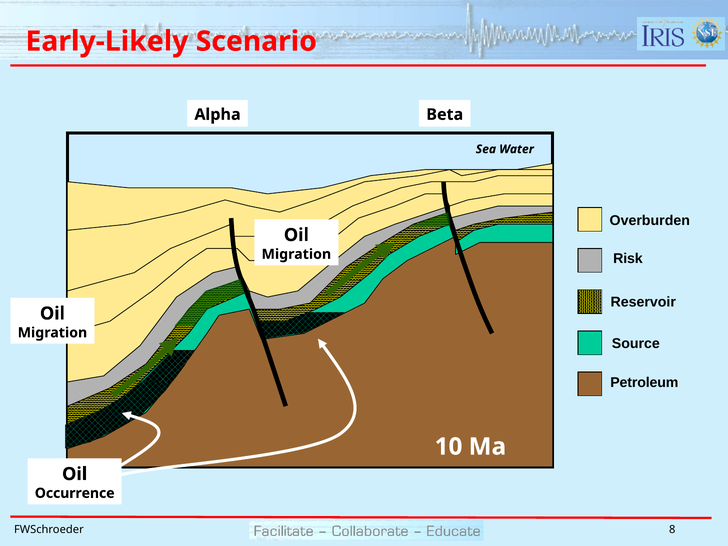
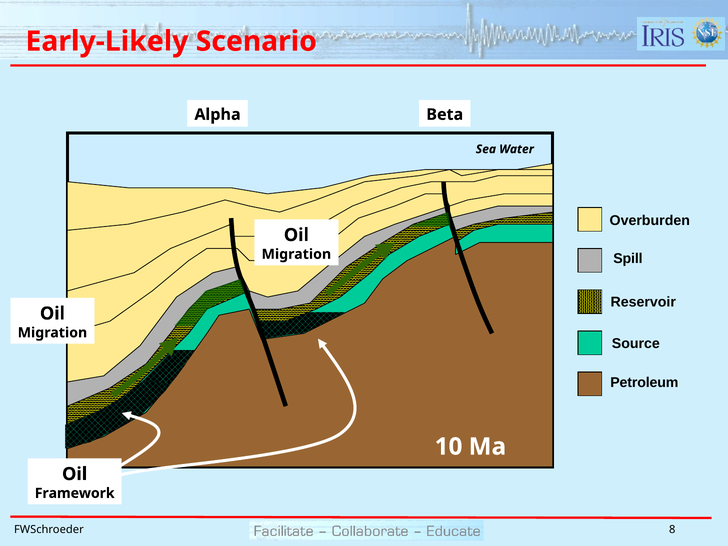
Risk: Risk -> Spill (628, 258)
Occurrence: Occurrence -> Framework (75, 493)
